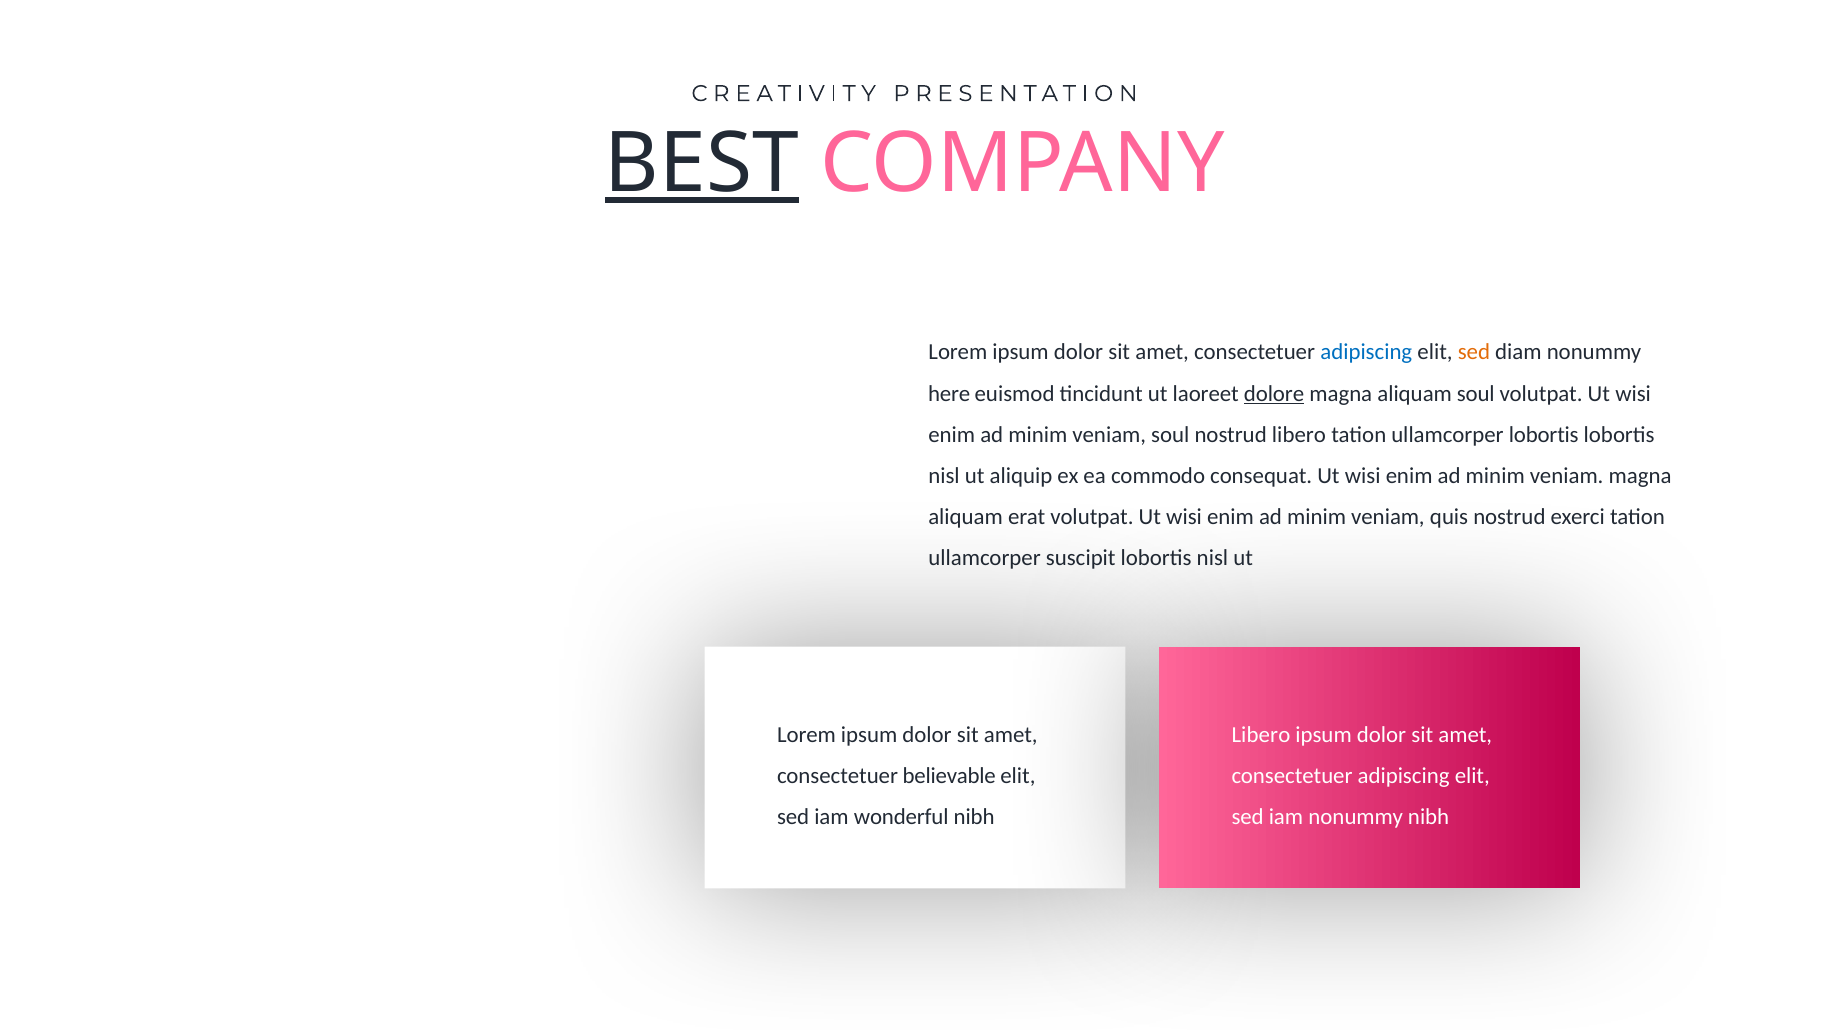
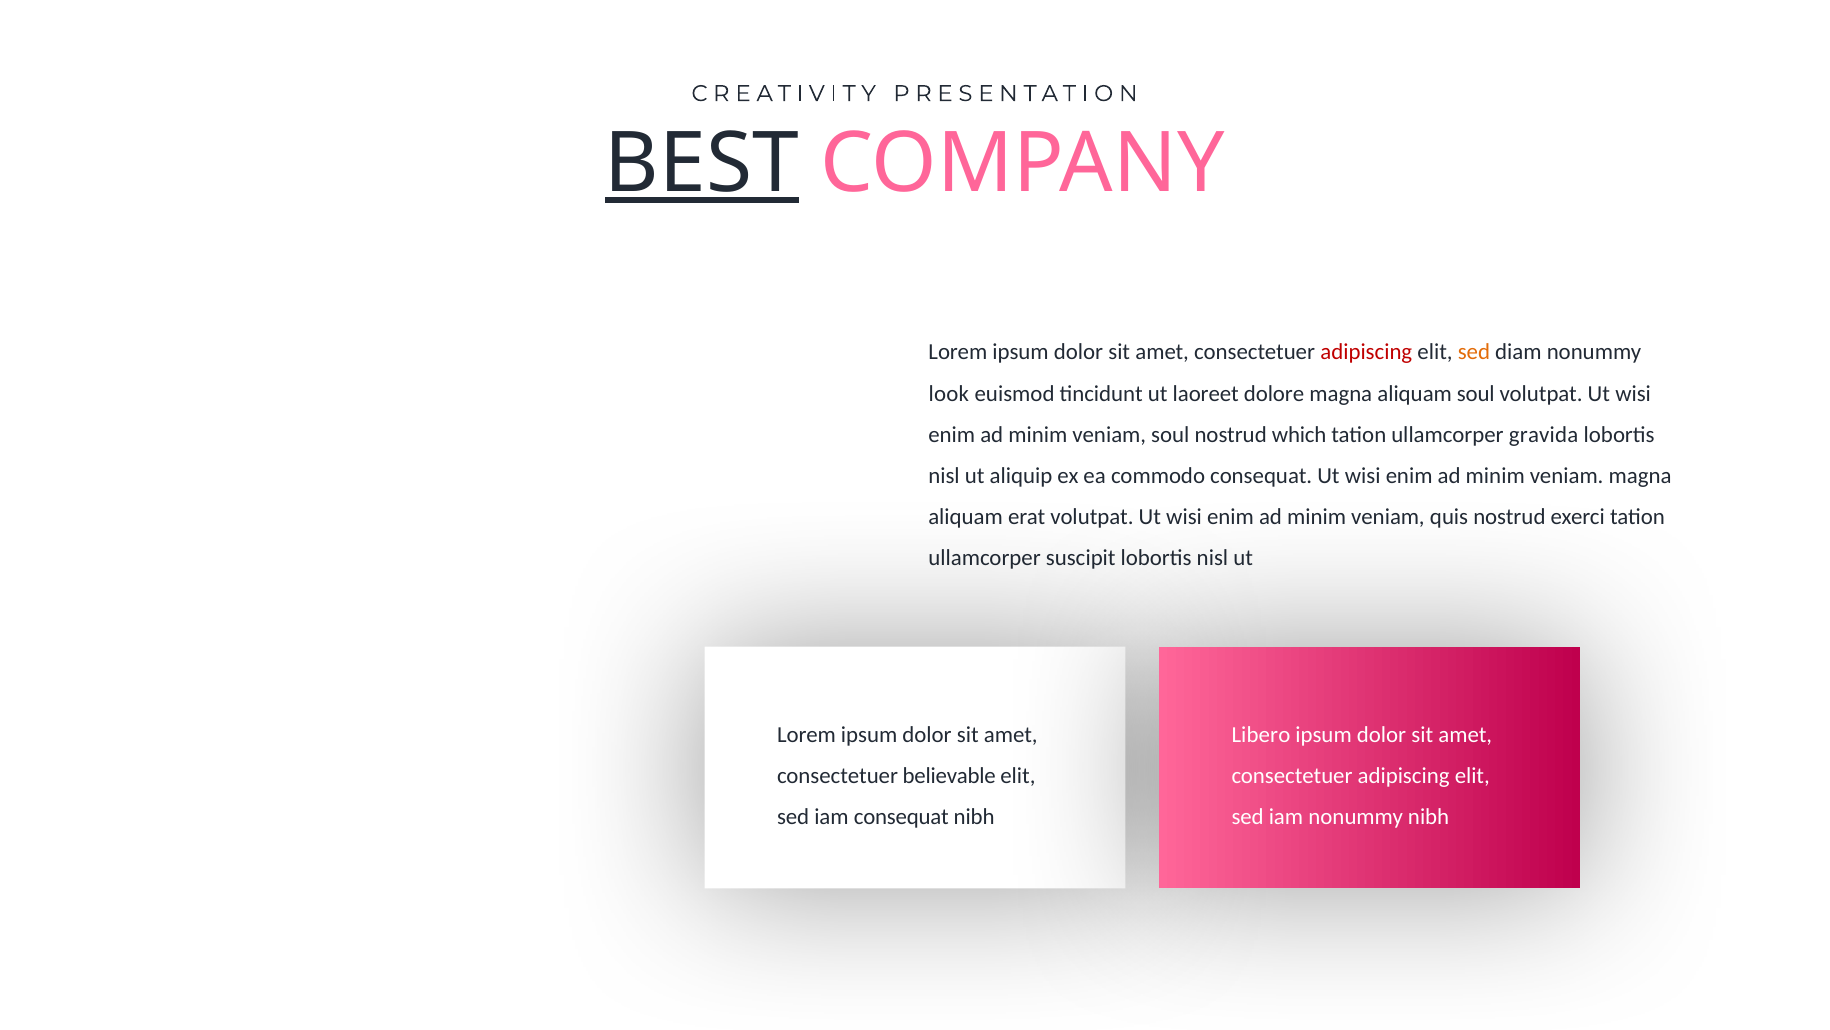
adipiscing colour: blue -> red (1366, 352)
here: here -> look (949, 393)
dolore underline: present -> none (1274, 393)
nostrud libero: libero -> which (1299, 435)
ullamcorper lobortis: lobortis -> gravida (1544, 435)
iam wonderful: wonderful -> consequat (901, 817)
